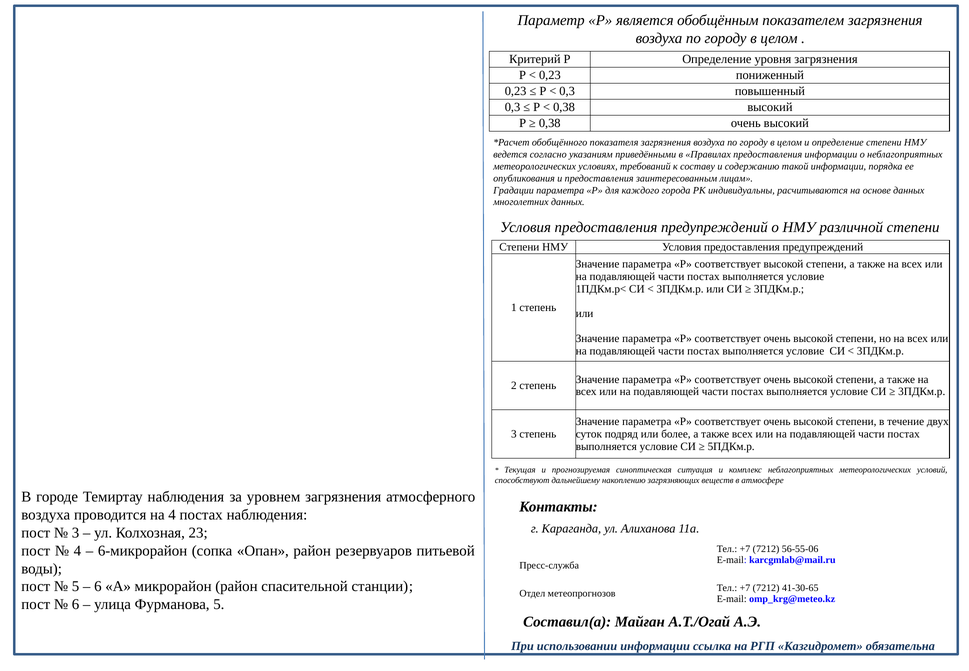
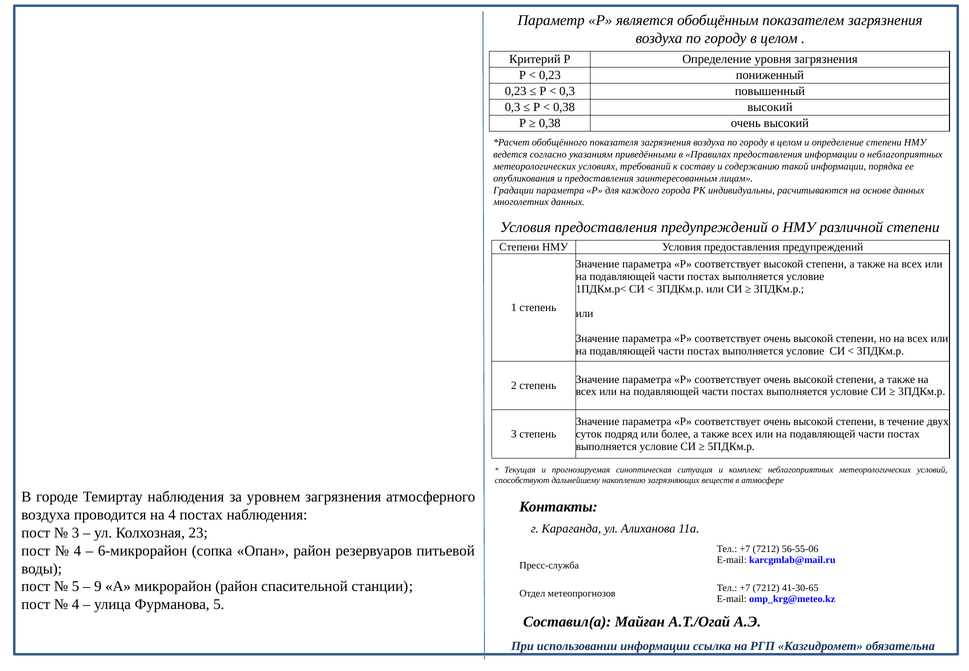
6: 6 -> 9 (98, 586)
6: 6 -> 4 (76, 604)
